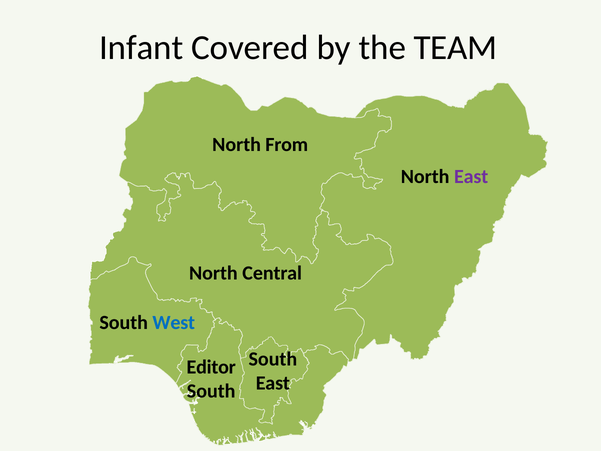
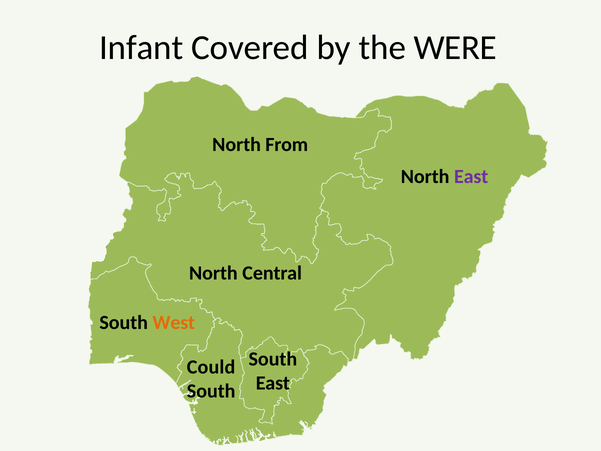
TEAM: TEAM -> WERE (455, 48)
West colour: blue -> orange (174, 322)
Editor: Editor -> Could (211, 367)
